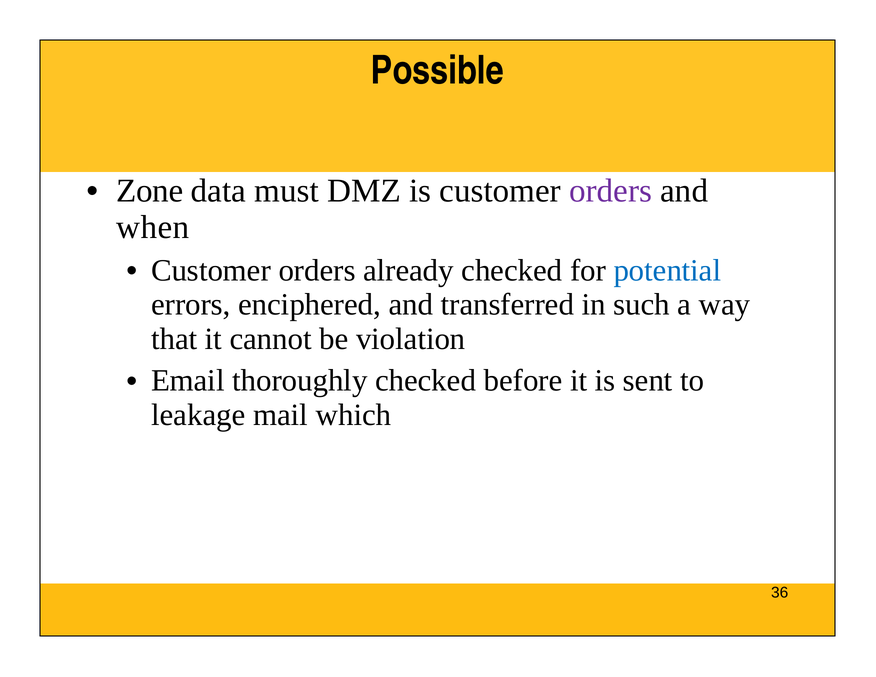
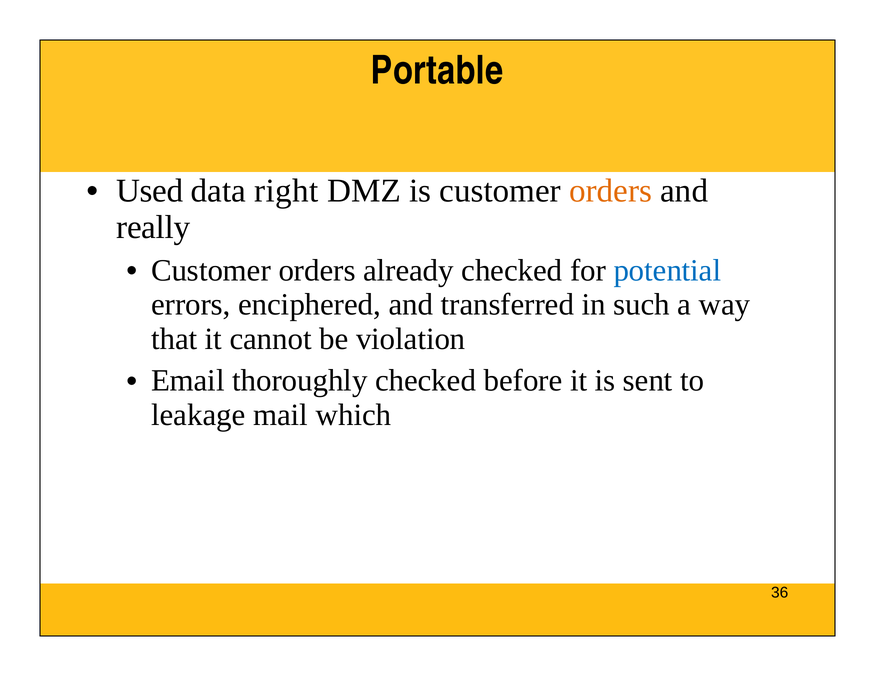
Possible: Possible -> Portable (437, 71)
Zone: Zone -> Used (150, 191)
must: must -> right (286, 191)
orders colour: purple -> orange (611, 191)
when: when -> really (153, 227)
